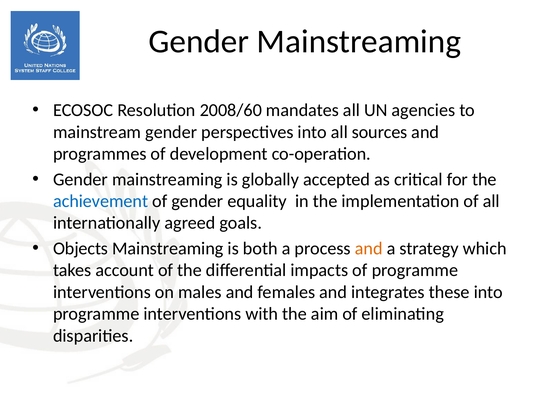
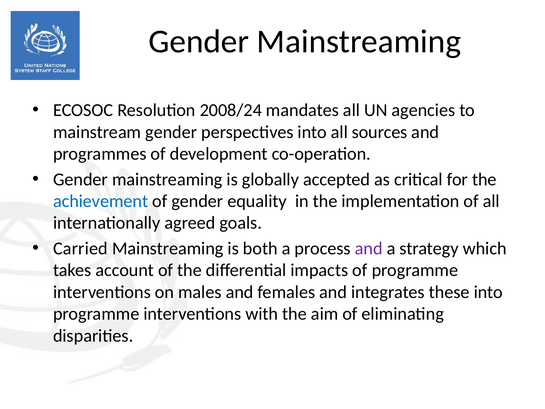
2008/60: 2008/60 -> 2008/24 (231, 110)
Objects: Objects -> Carried (80, 248)
and colour: orange -> purple (369, 248)
